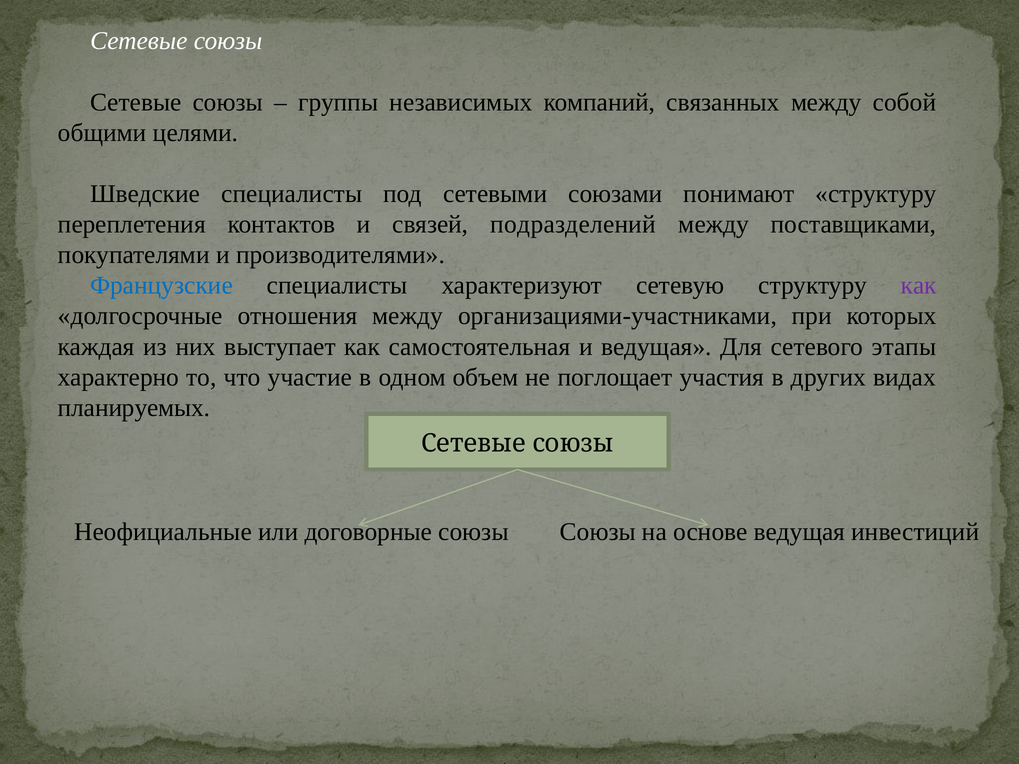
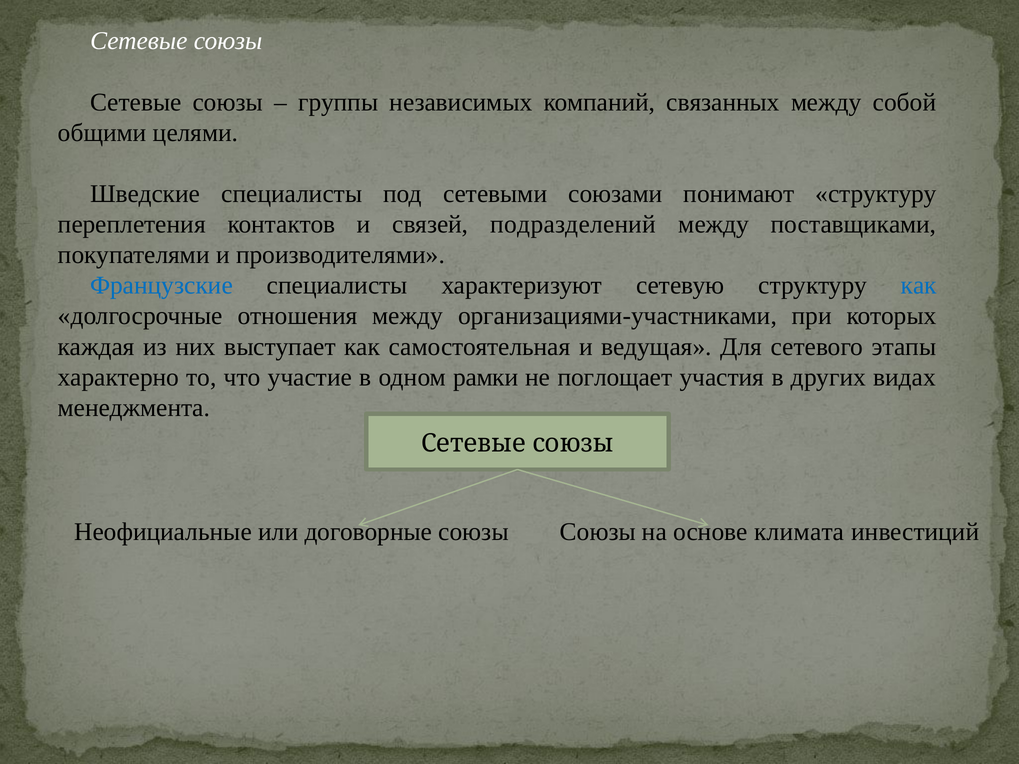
как colour: purple -> blue (919, 286)
объем: объем -> рамки (486, 377)
планируемых: планируемых -> менеджмента (134, 408)
основе ведущая: ведущая -> климата (799, 532)
